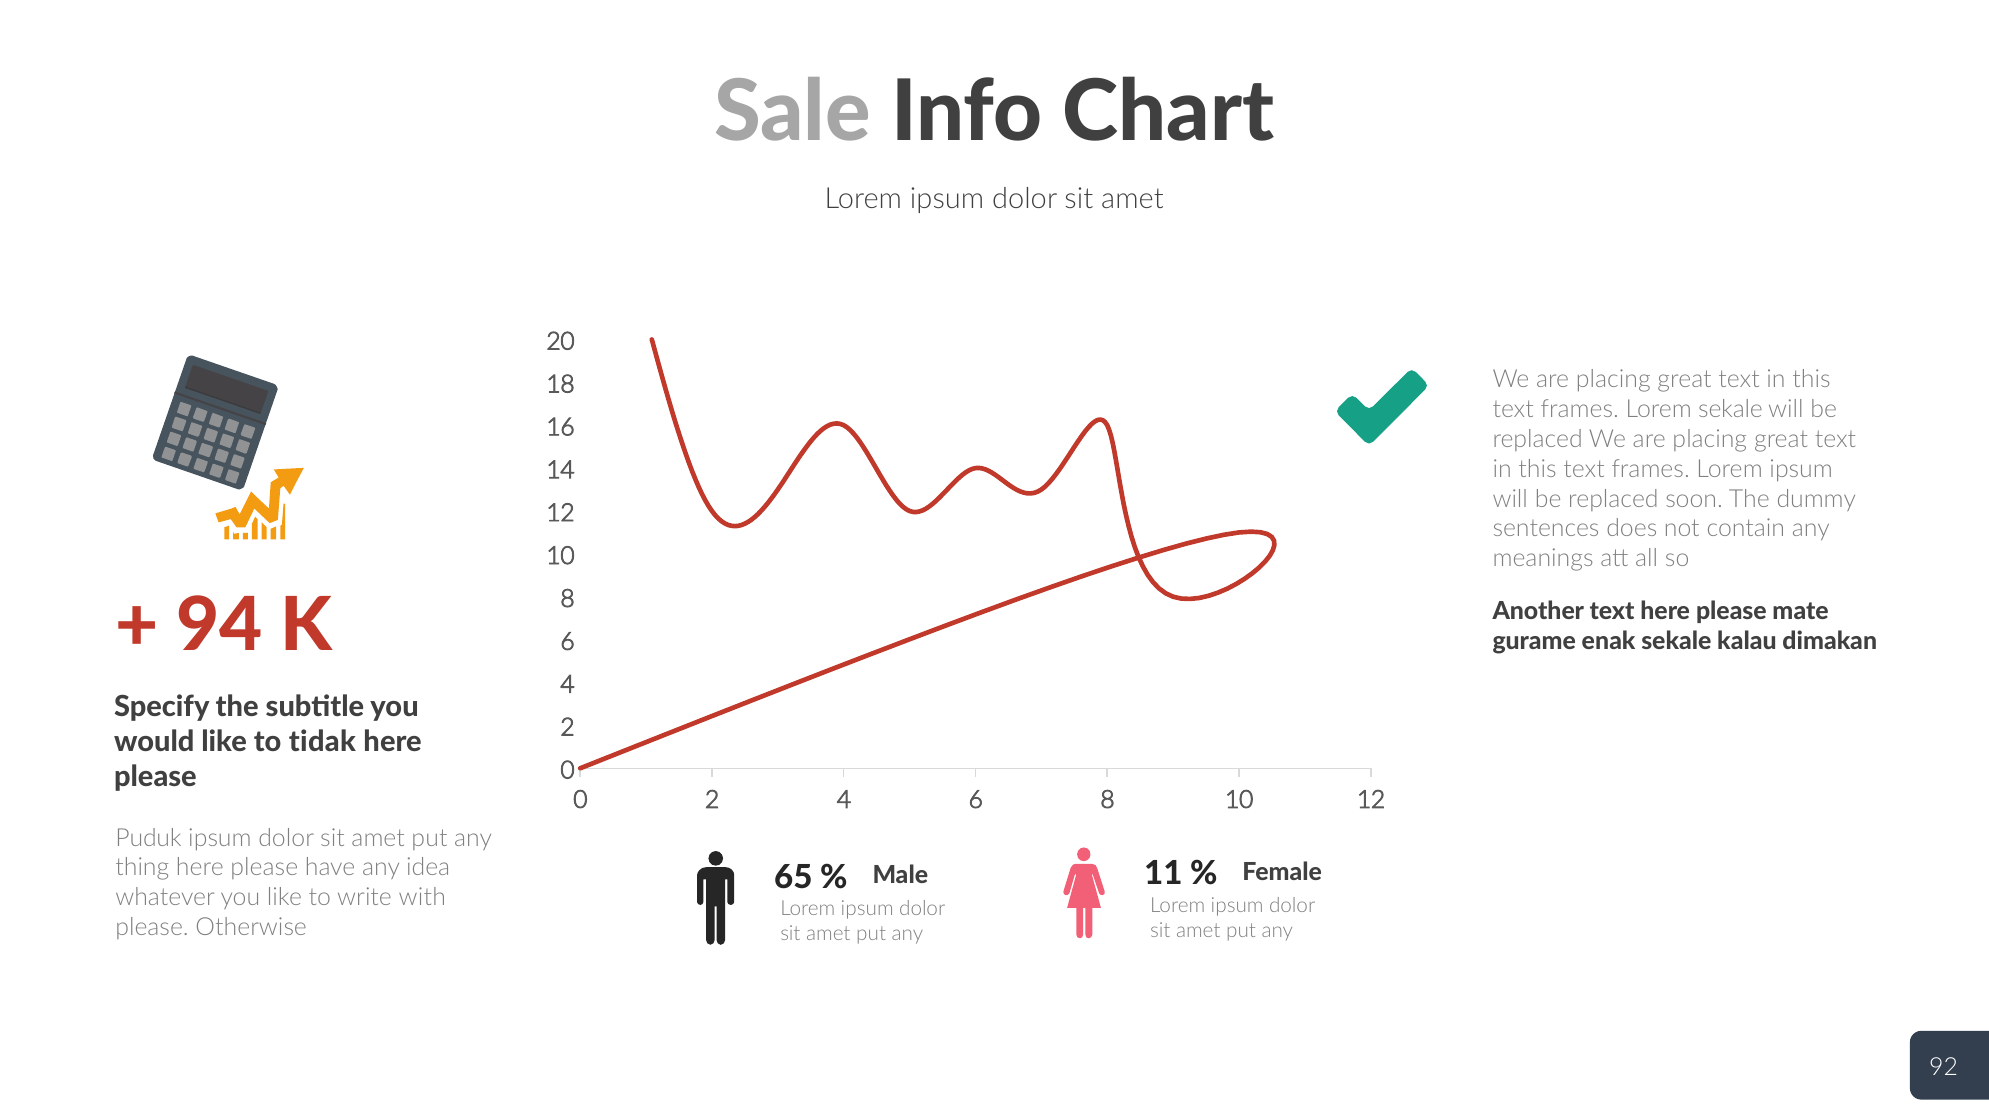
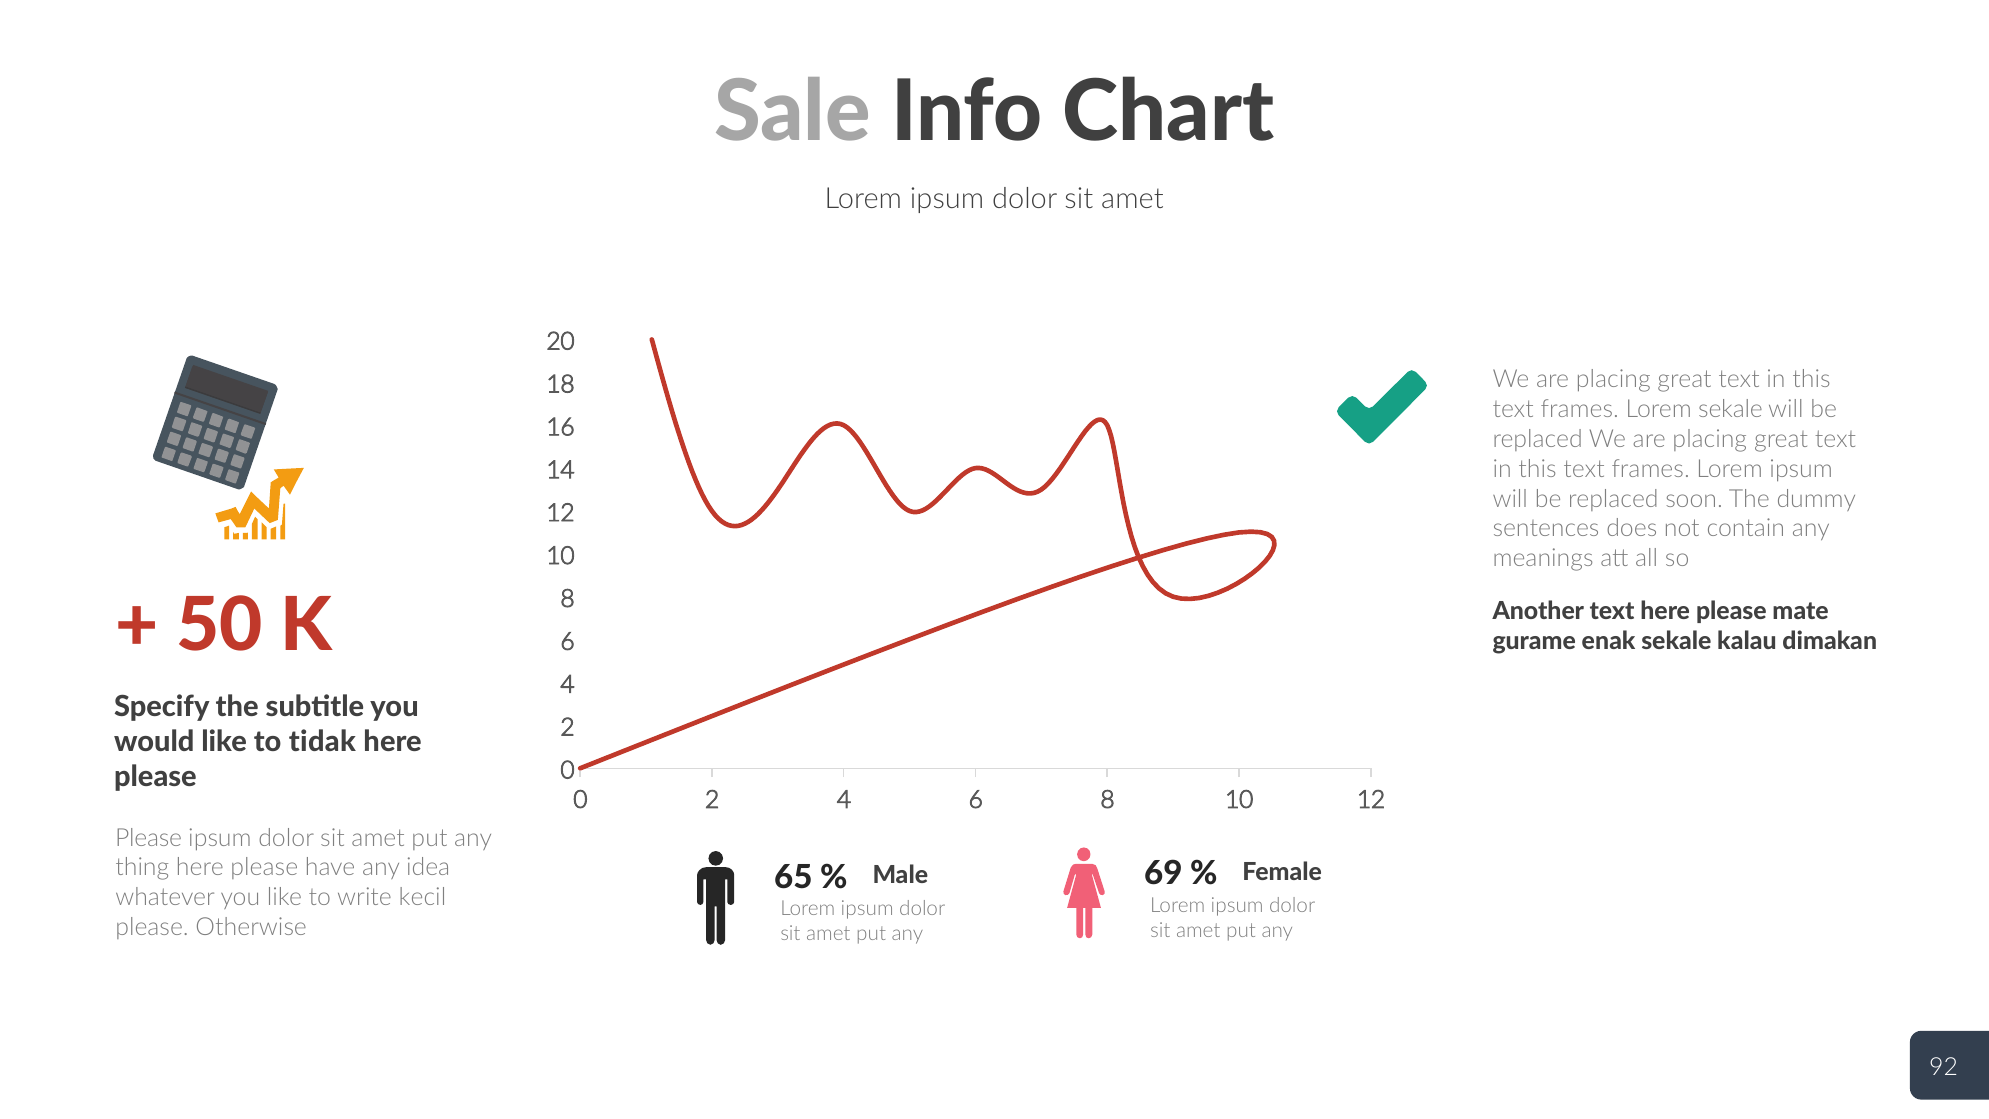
94: 94 -> 50 (219, 626)
Puduk: Puduk -> Please (149, 838)
11: 11 -> 69 (1163, 873)
with: with -> kecil (422, 897)
